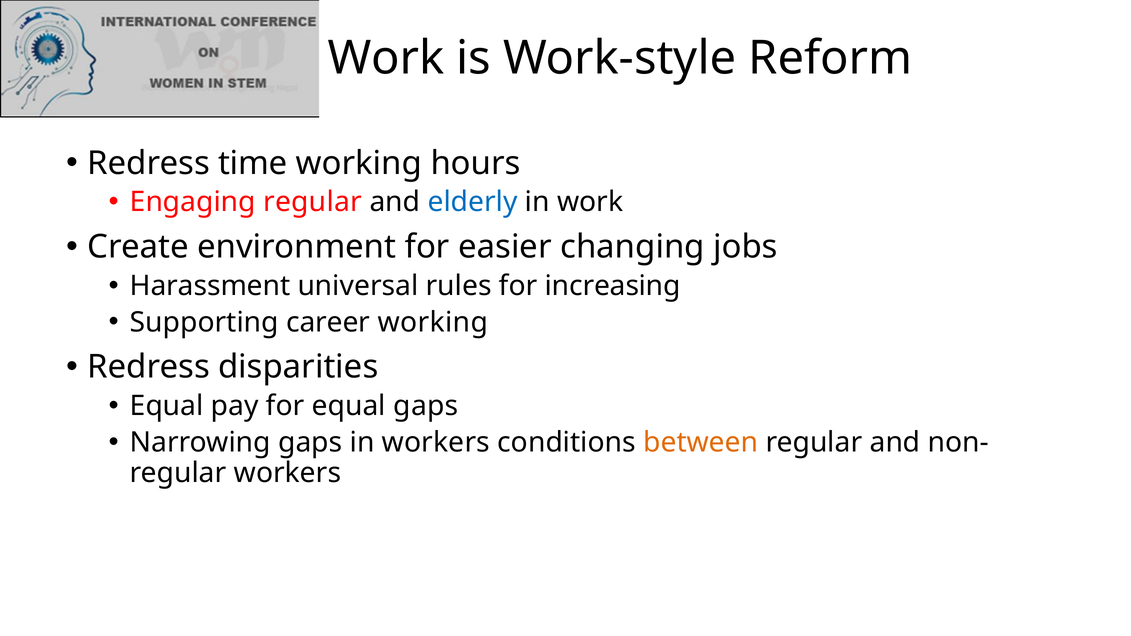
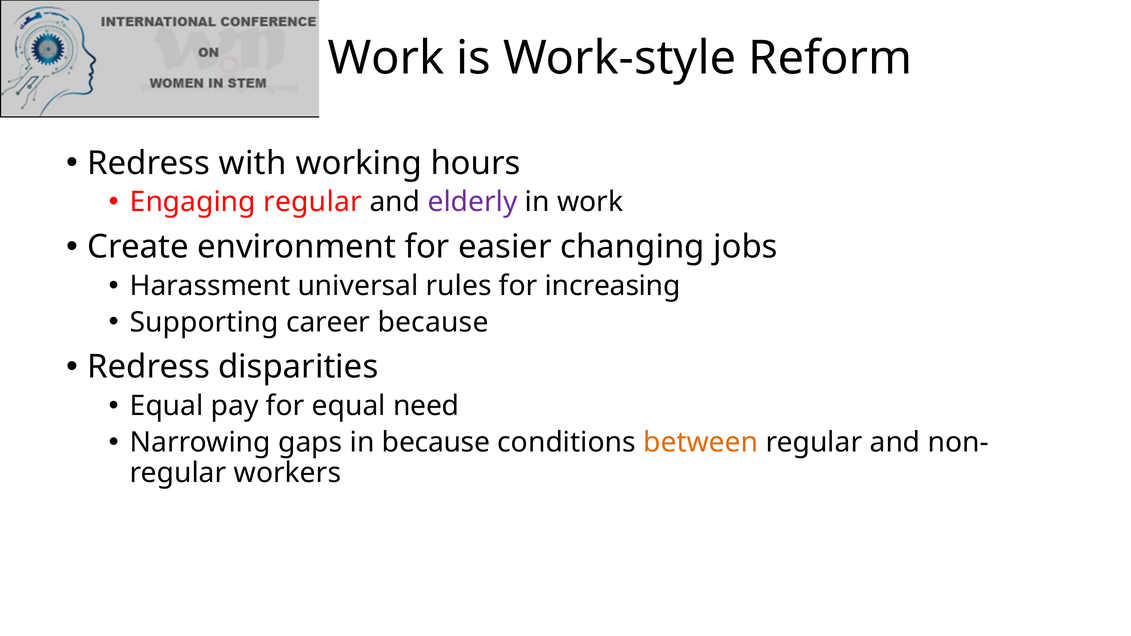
time: time -> with (253, 163)
elderly colour: blue -> purple (473, 202)
career working: working -> because (433, 322)
equal gaps: gaps -> need (426, 406)
in workers: workers -> because (436, 443)
